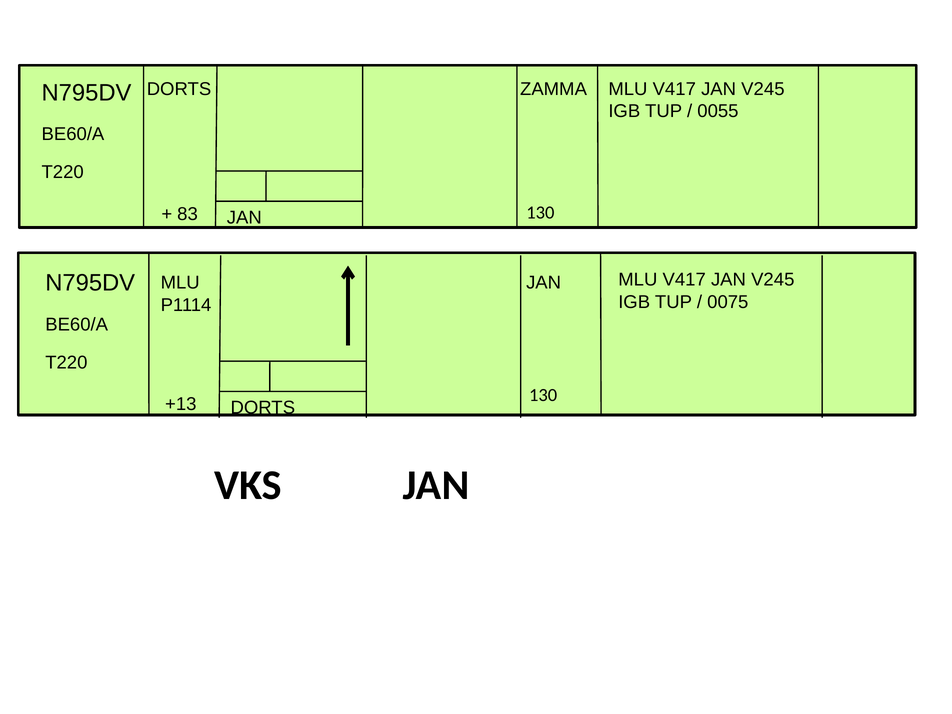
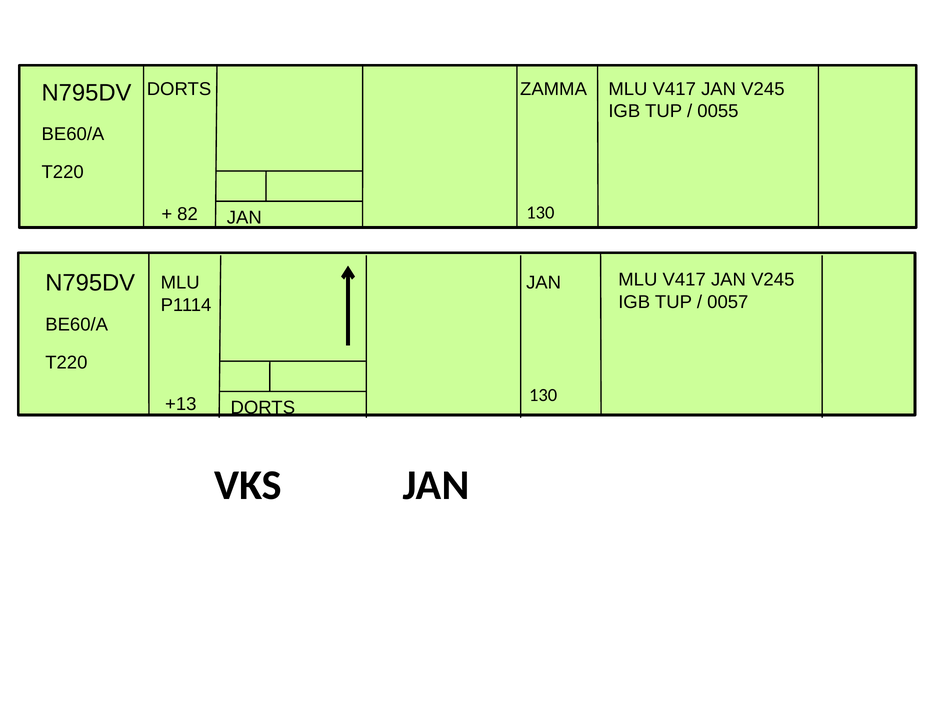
83: 83 -> 82 (188, 214)
0075: 0075 -> 0057 (728, 302)
